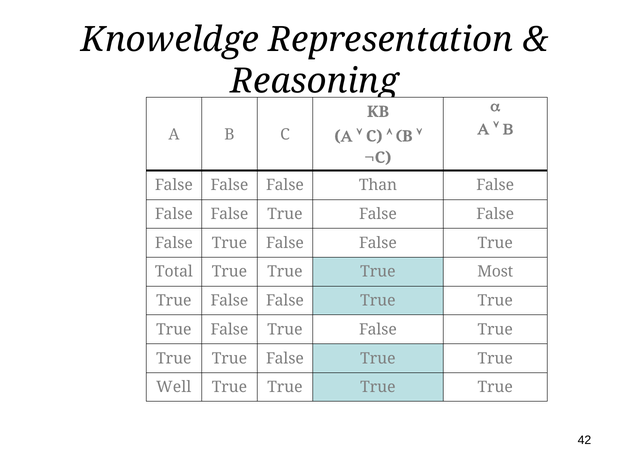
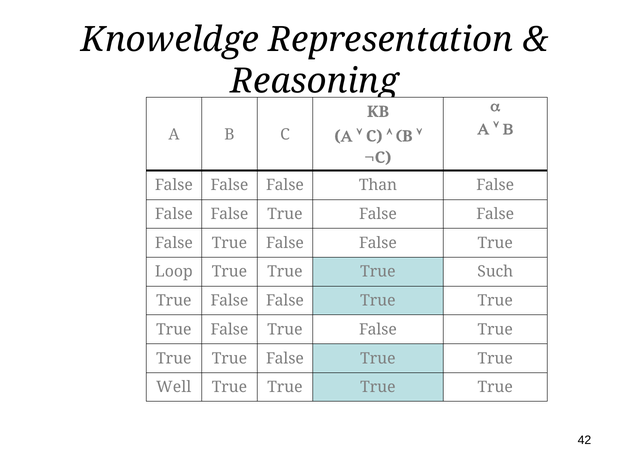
Total: Total -> Loop (174, 272)
Most: Most -> Such (495, 272)
